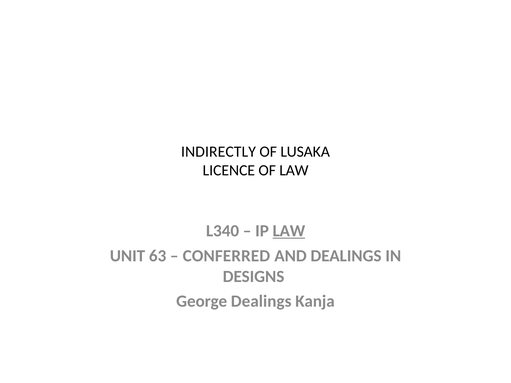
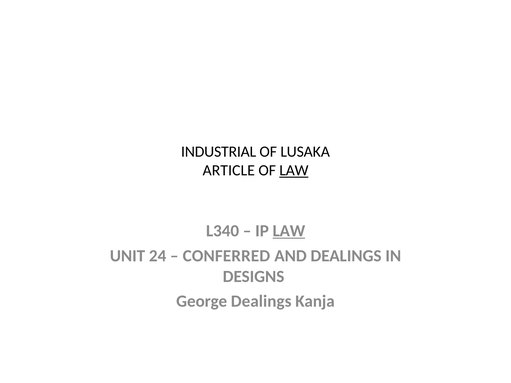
INDIRECTLY: INDIRECTLY -> INDUSTRIAL (219, 152)
LICENCE: LICENCE -> ARTICLE (229, 171)
LAW underline: none -> present (294, 171)
63: 63 -> 24 (158, 256)
